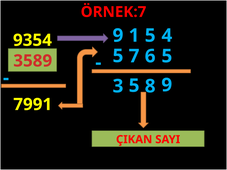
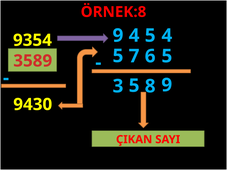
ÖRNEK:7: ÖRNEK:7 -> ÖRNEK:8 (113, 12)
9 1: 1 -> 4 (134, 36)
7991: 7991 -> 9430 (33, 105)
